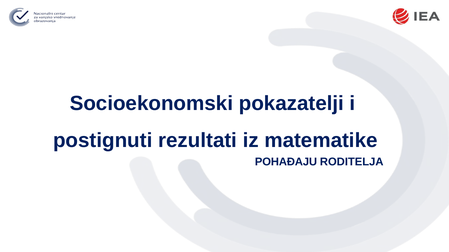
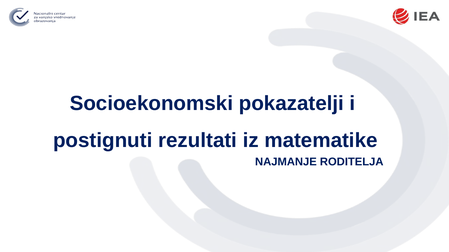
POHAĐAJU: POHAĐAJU -> NAJMANJE (286, 162)
